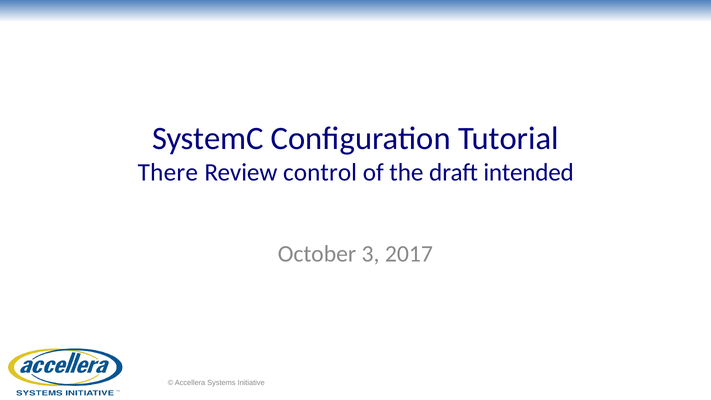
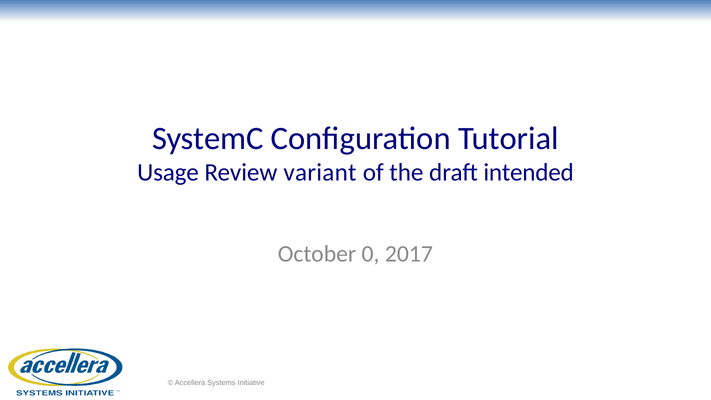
There: There -> Usage (168, 172)
control: control -> variant (320, 172)
3: 3 -> 0 (371, 254)
